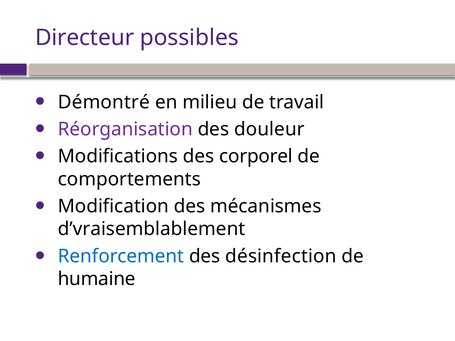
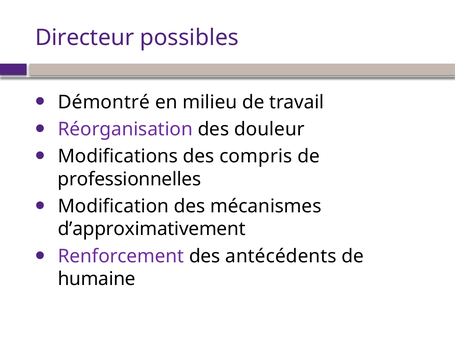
corporel: corporel -> compris (256, 157)
comportements: comportements -> professionnelles (129, 179)
d’vraisemblablement: d’vraisemblablement -> d’approximativement (152, 229)
Renforcement colour: blue -> purple (121, 256)
désinfection: désinfection -> antécédents (281, 256)
